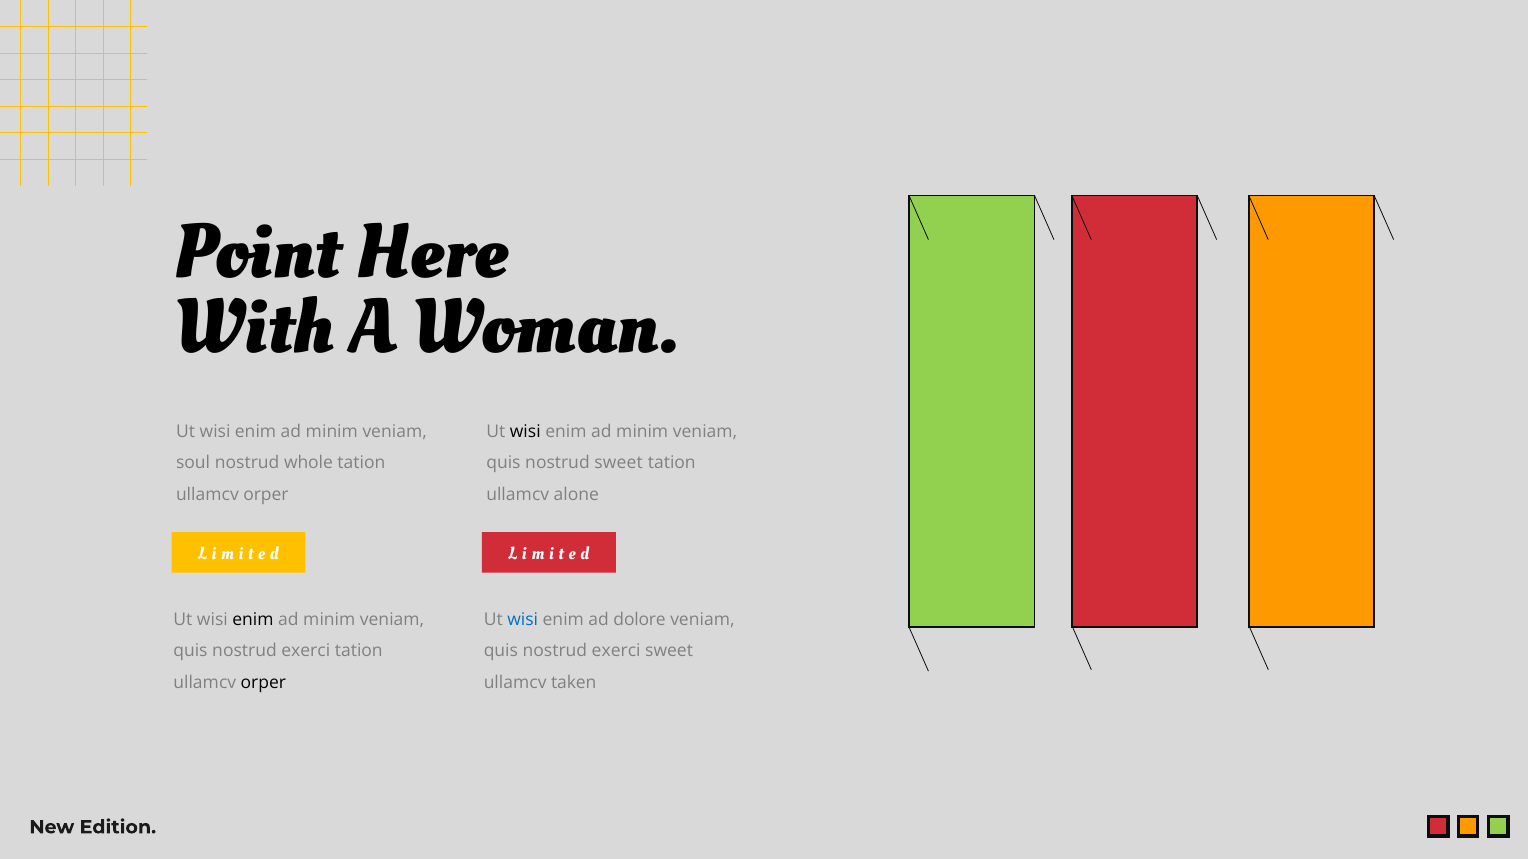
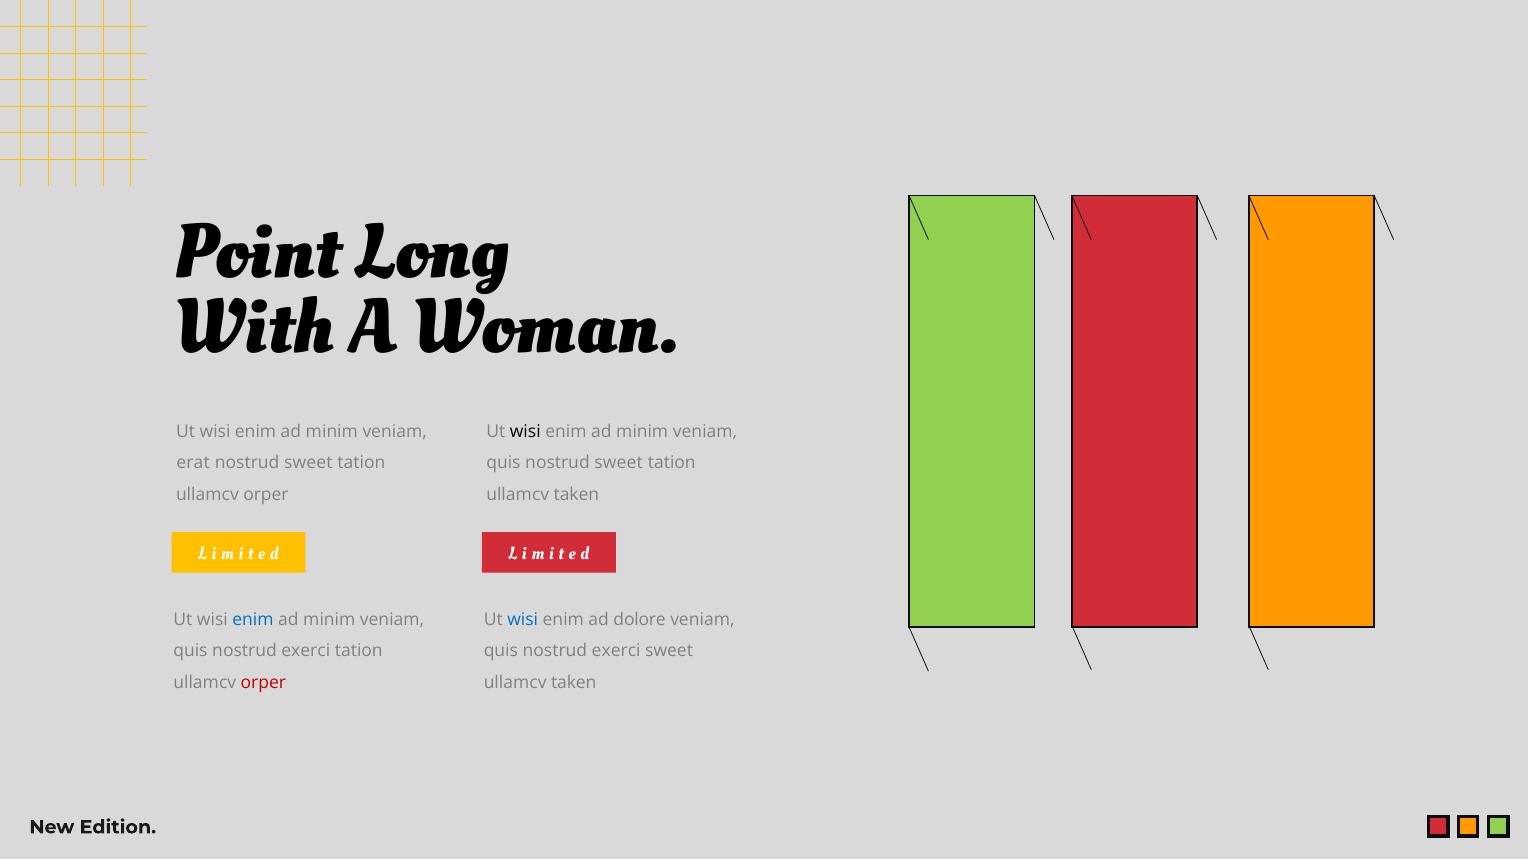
Here: Here -> Long (432, 252)
soul: soul -> erat (193, 463)
whole: whole -> sweet (308, 463)
alone: alone -> taken (576, 495)
enim colour: black -> blue (253, 620)
orper colour: black -> red (263, 683)
